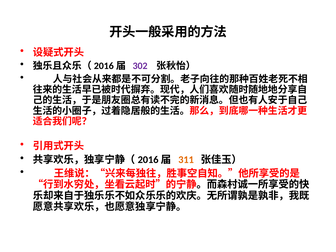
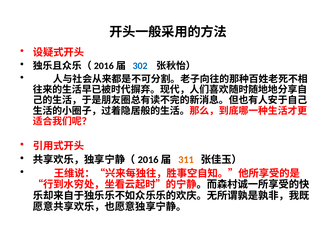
302 colour: purple -> blue (140, 66)
